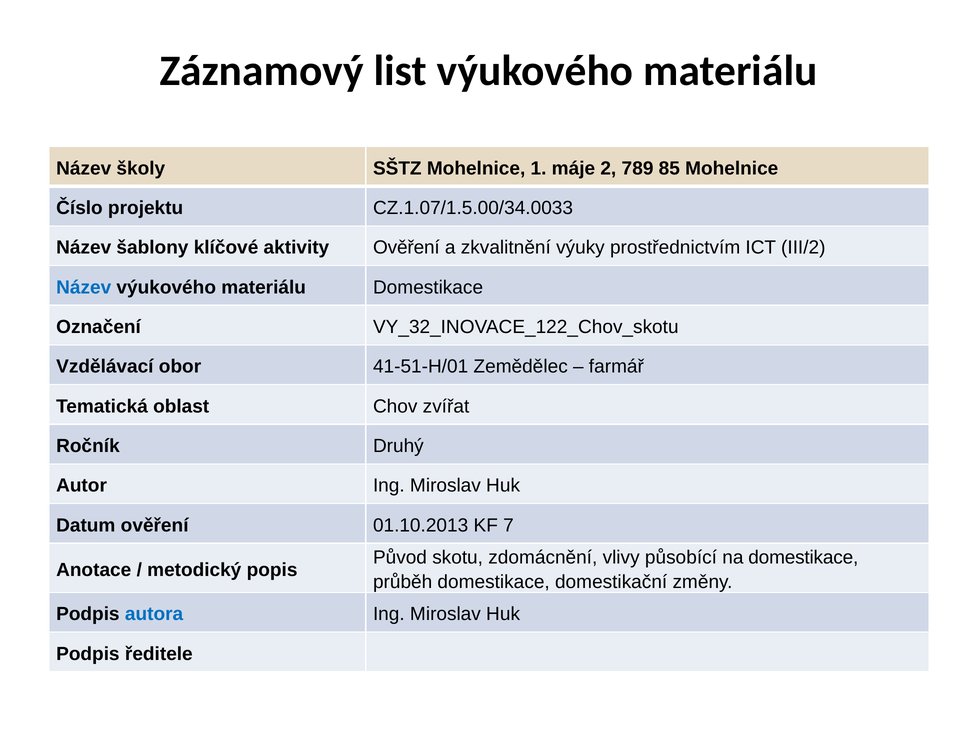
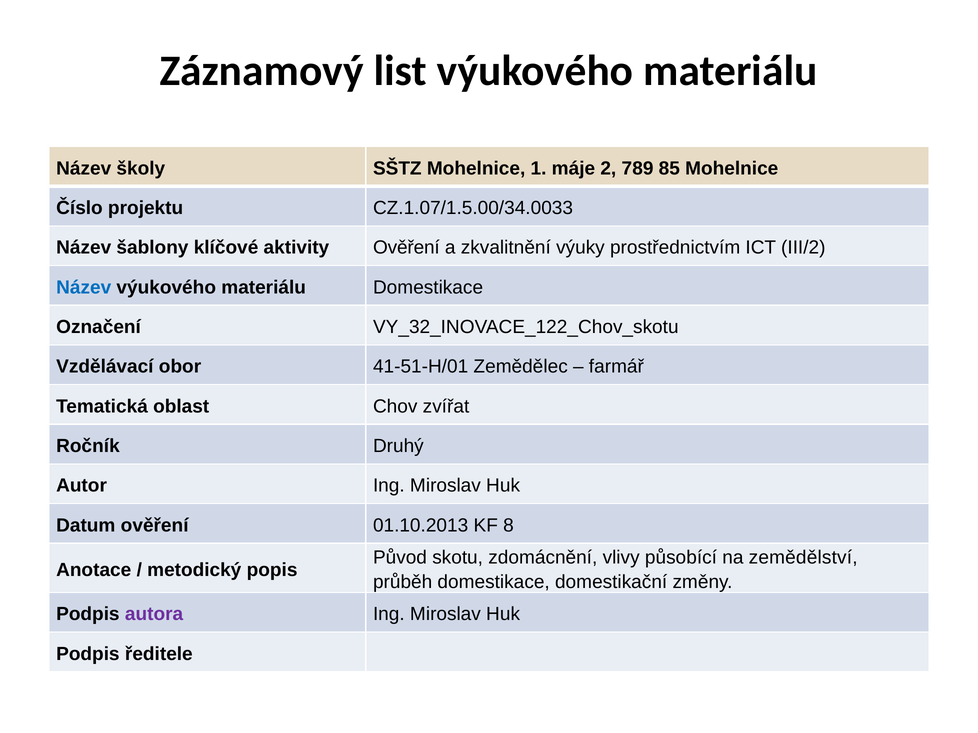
7: 7 -> 8 (509, 526)
na domestikace: domestikace -> zemědělství (803, 558)
autora colour: blue -> purple (154, 615)
